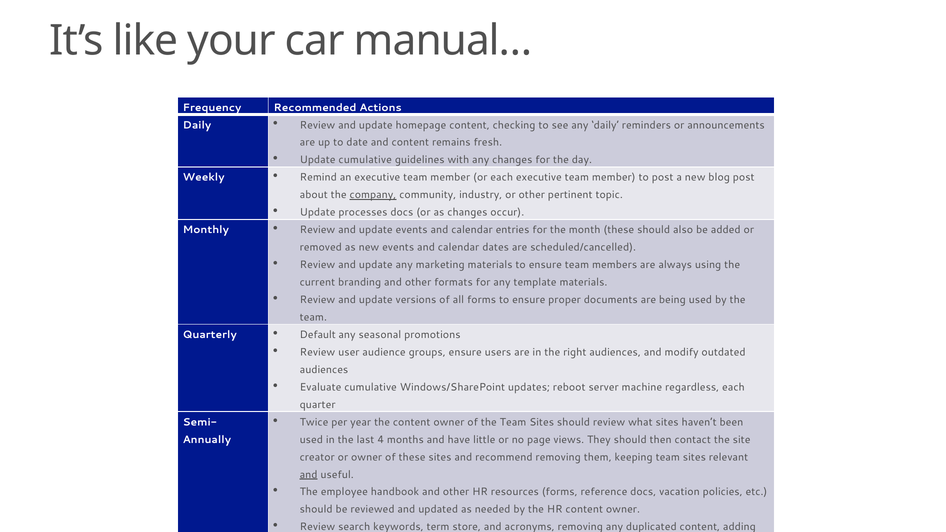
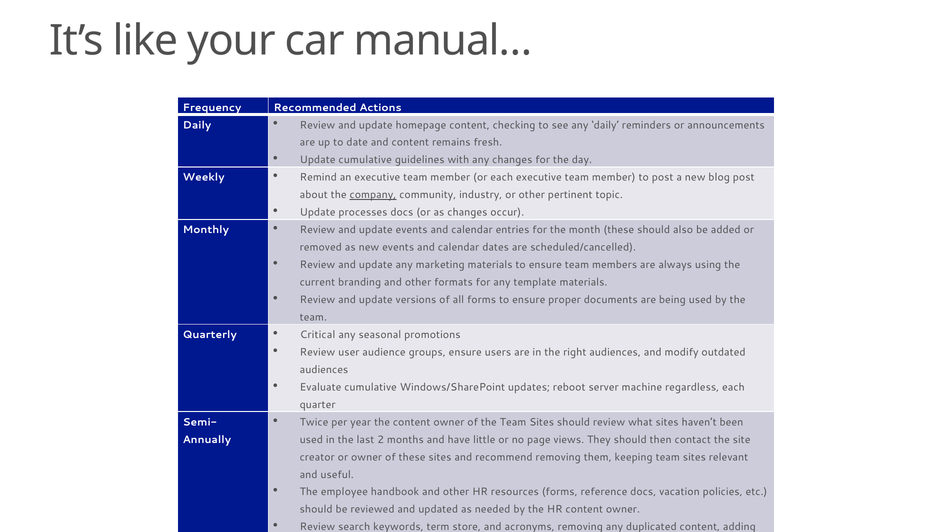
Default: Default -> Critical (318, 335)
4: 4 -> 2 (381, 440)
and underline: present -> none (309, 475)
